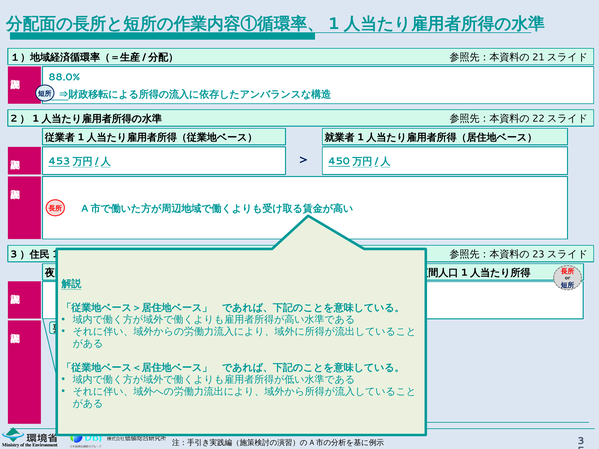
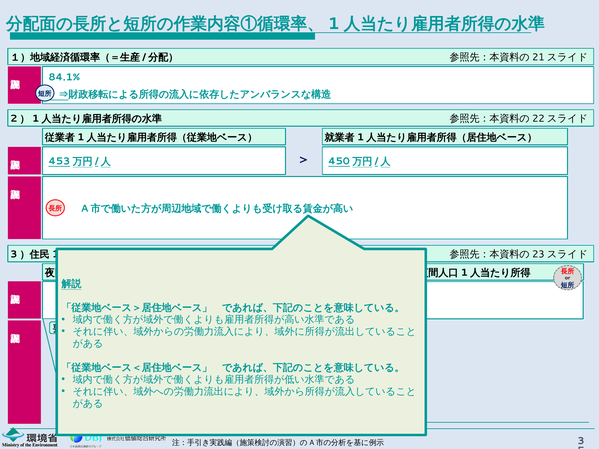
88.0%: 88.0% -> 84.1% (64, 77)
